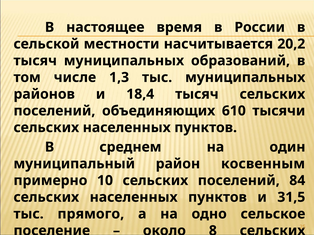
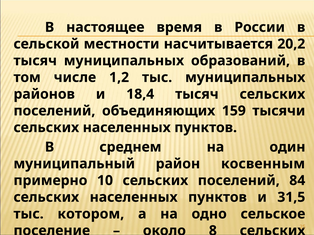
1,3: 1,3 -> 1,2 (119, 78)
610: 610 -> 159 (234, 111)
прямого: прямого -> котором (91, 214)
